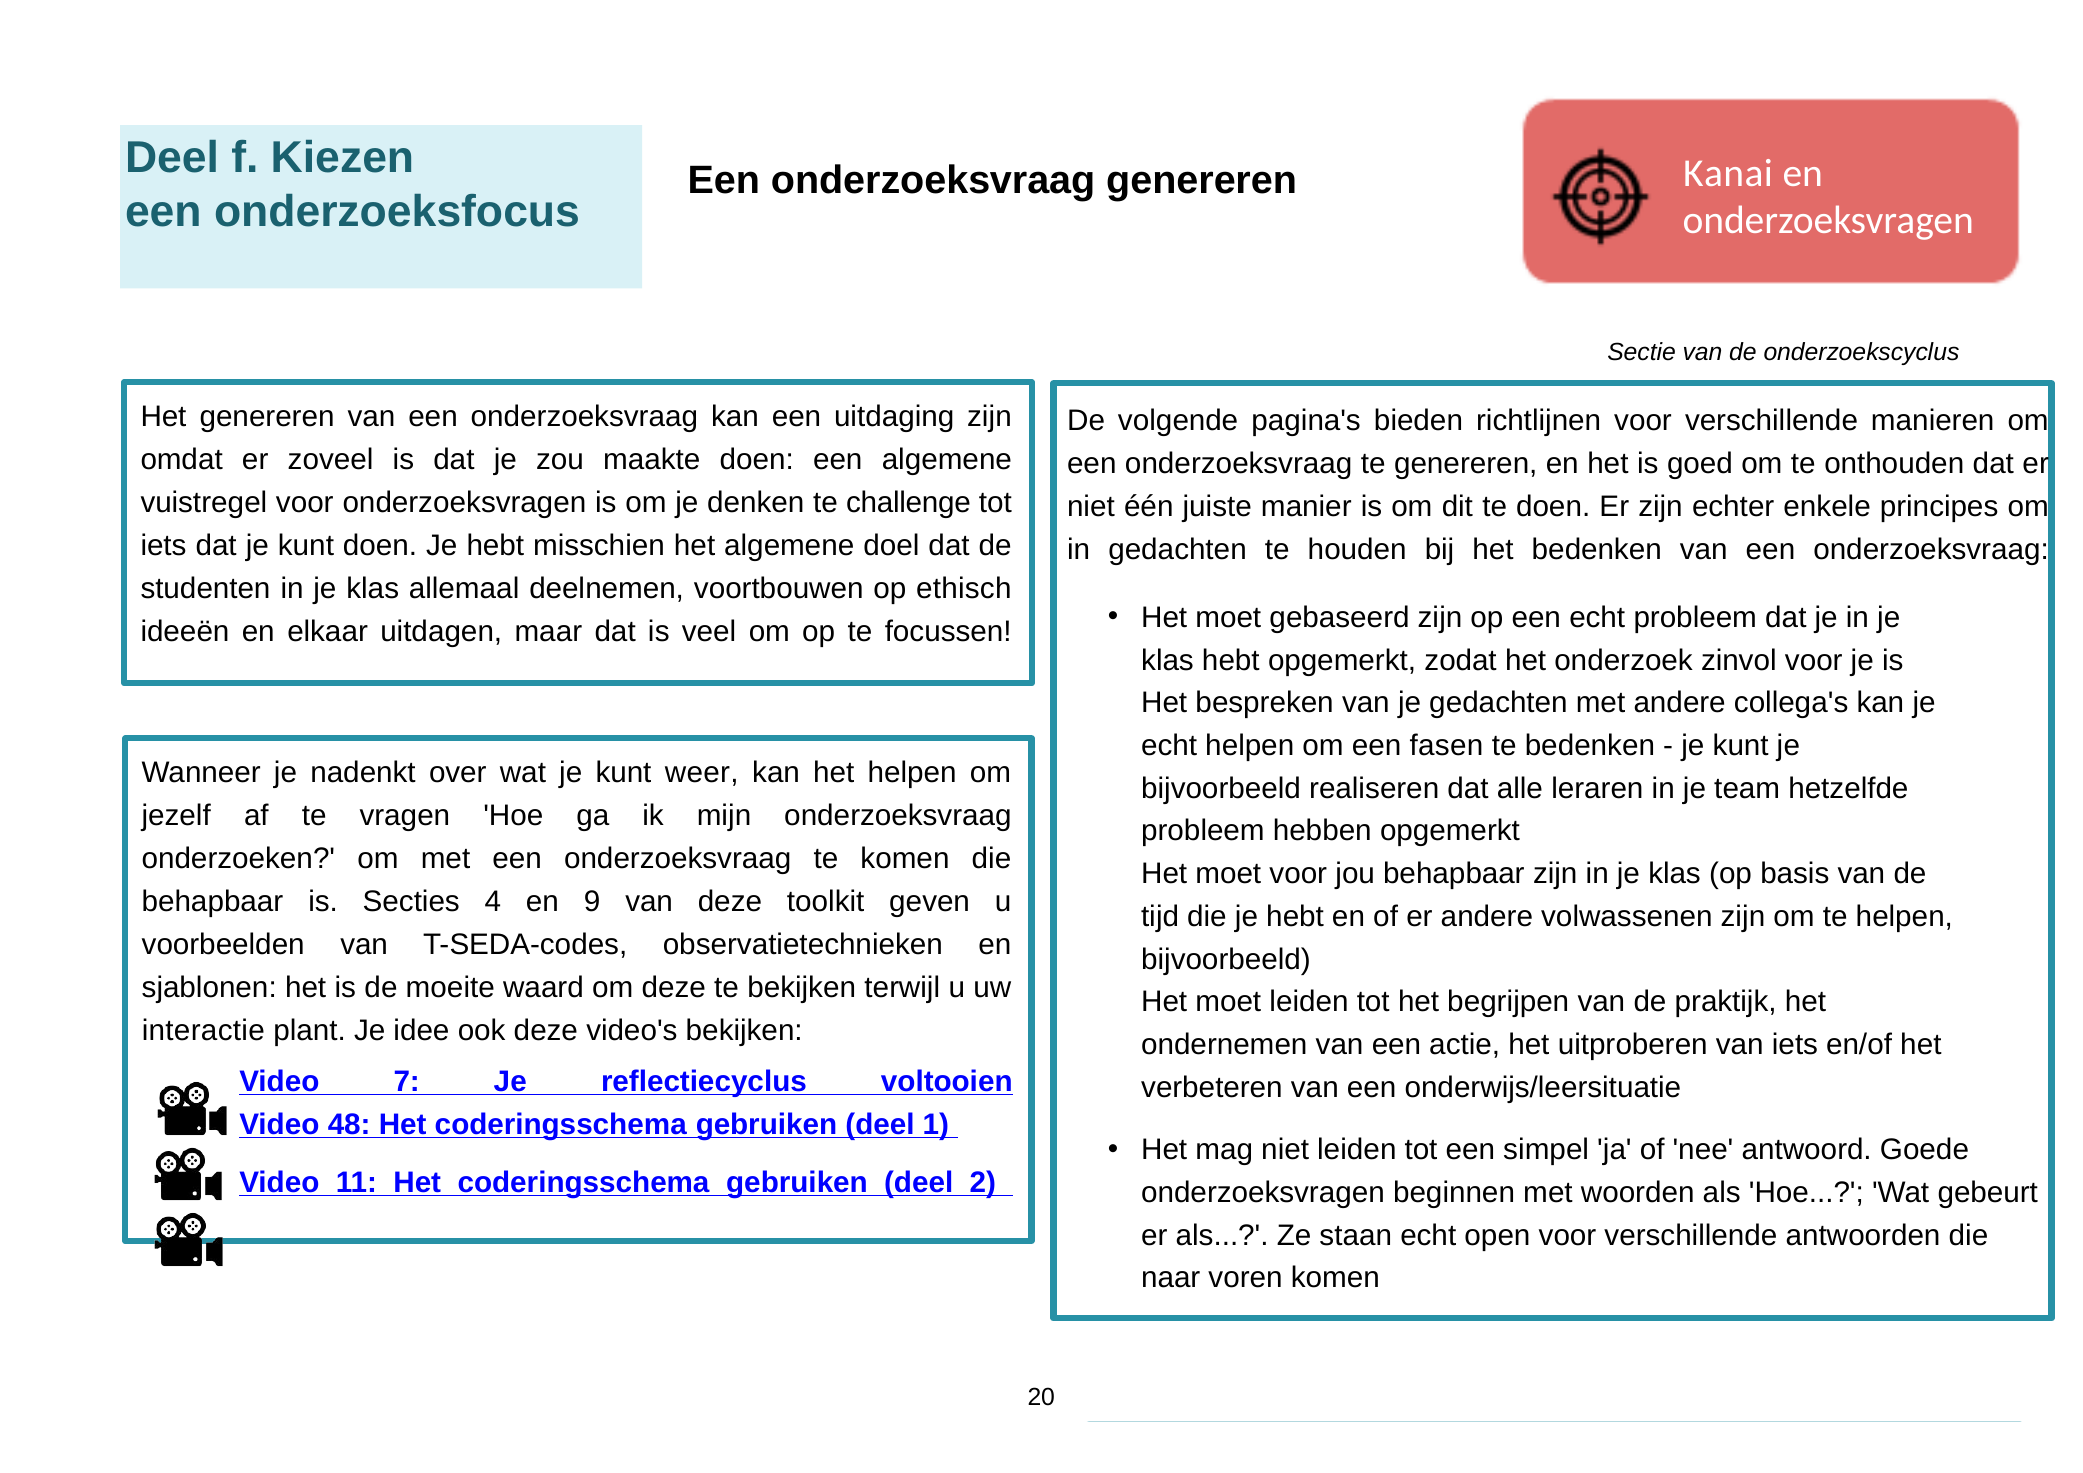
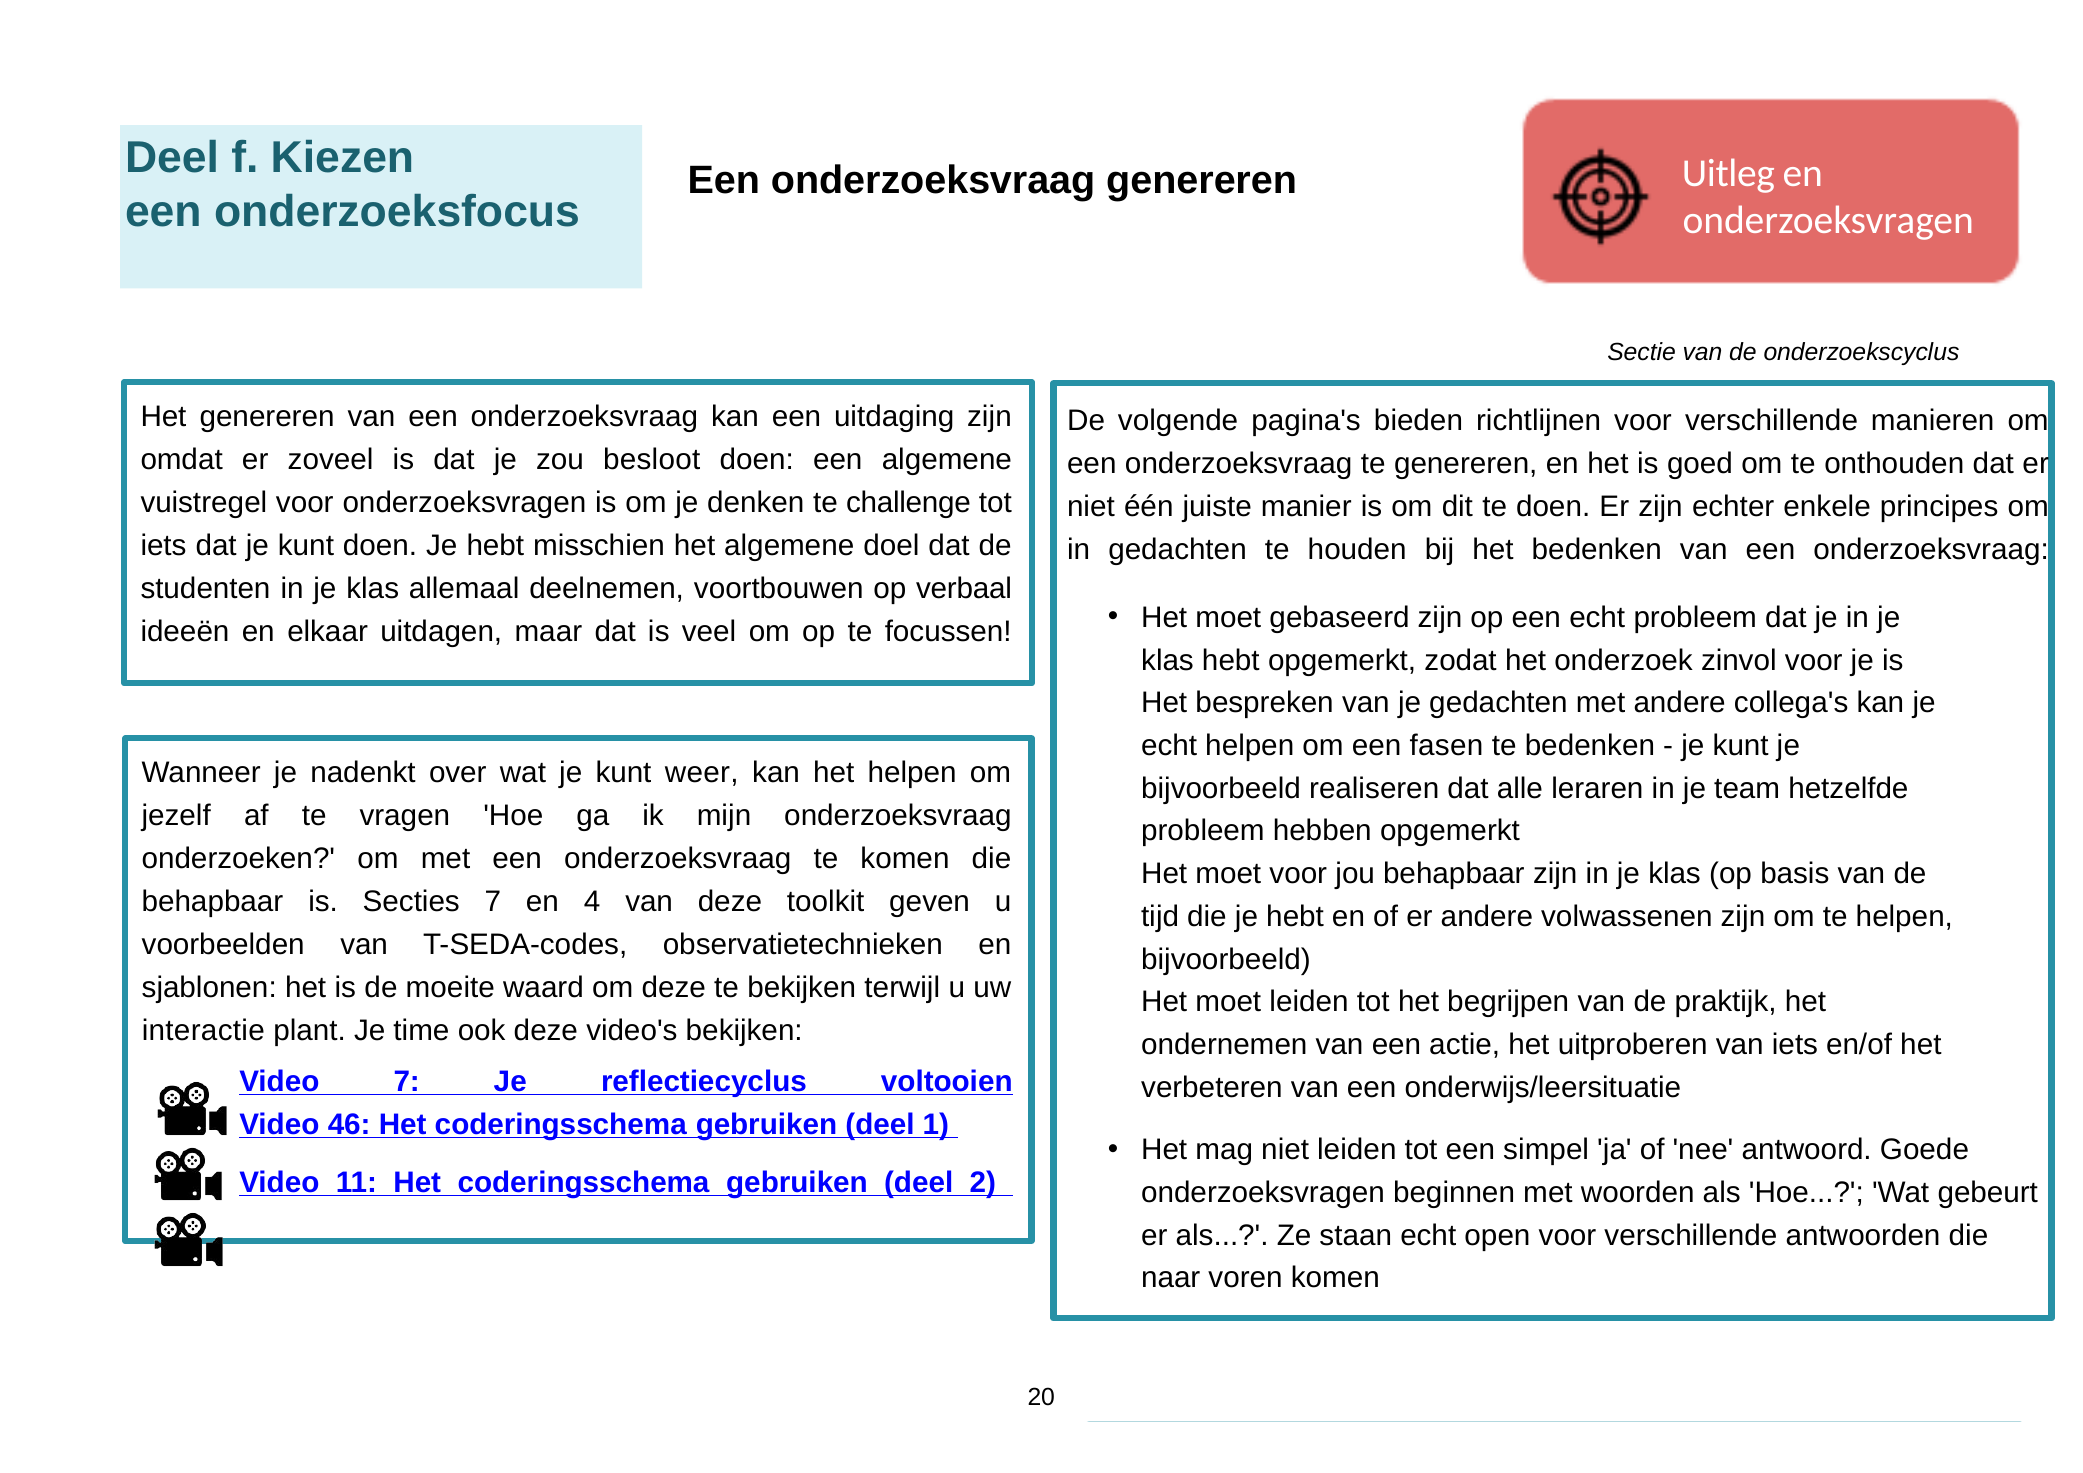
Kanai: Kanai -> Uitleg (1728, 173)
maakte: maakte -> besloot (652, 460)
ethisch: ethisch -> verbaal (964, 589)
Secties 4: 4 -> 7 (493, 902)
9: 9 -> 4 (592, 902)
Je idee: idee -> time (421, 1031)
48: 48 -> 46 (349, 1125)
